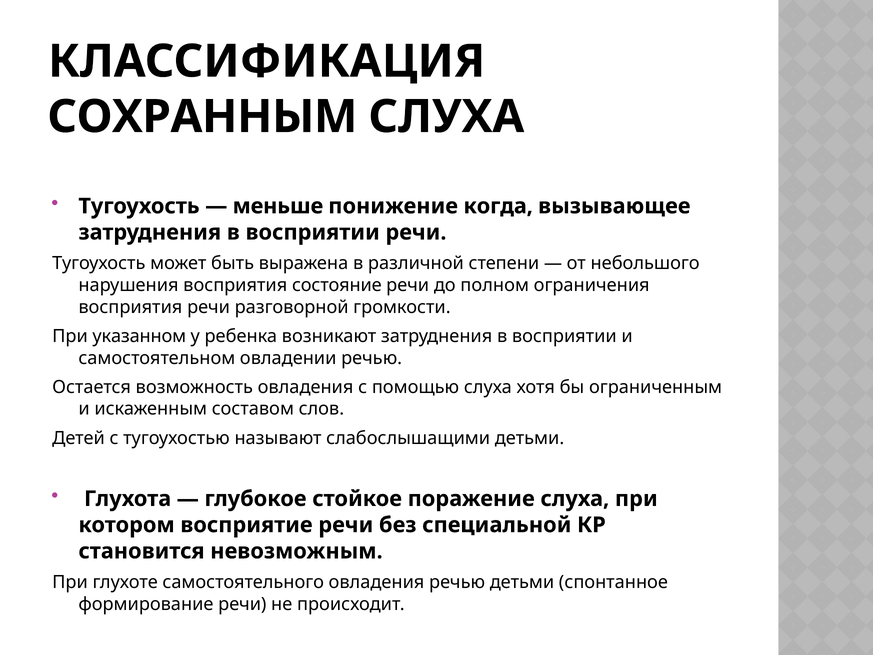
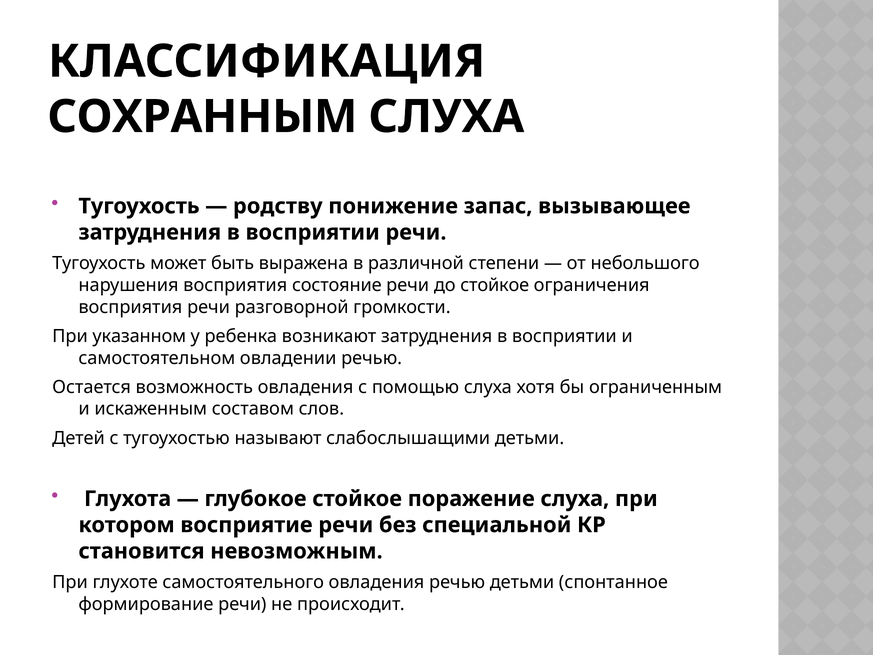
меньше: меньше -> родству (278, 206)
когда: когда -> запас (498, 206)
до полном: полном -> стойкое (495, 285)
